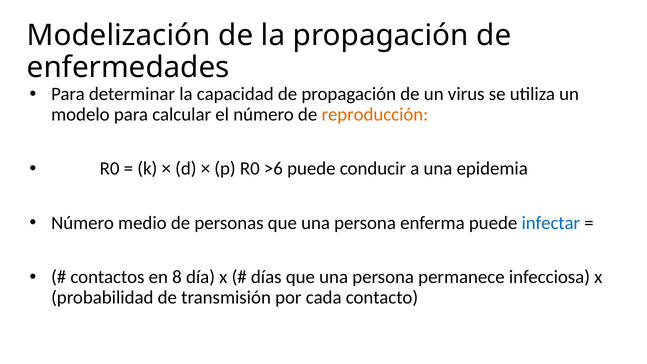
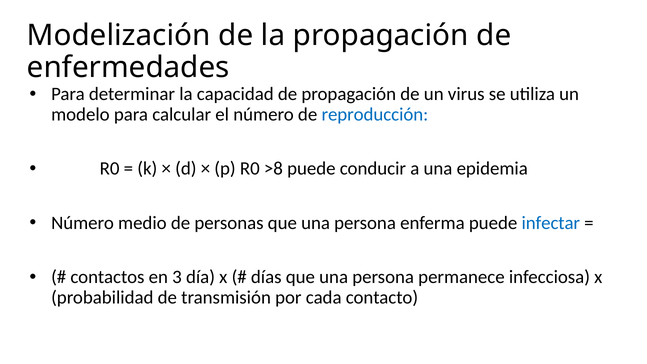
reproducción colour: orange -> blue (375, 114)
>6: >6 -> >8 (273, 169)
8: 8 -> 3 (177, 277)
